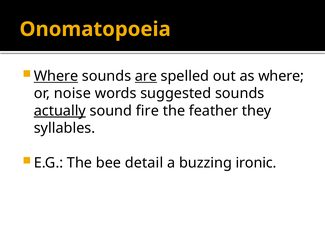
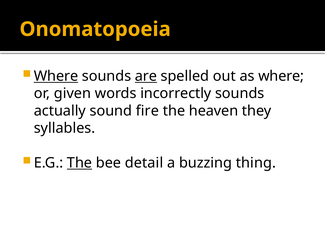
noise: noise -> given (72, 93)
suggested: suggested -> incorrectly (176, 93)
actually underline: present -> none (60, 111)
feather: feather -> heaven (214, 111)
The underline: none -> present (80, 163)
ironic: ironic -> thing (256, 163)
